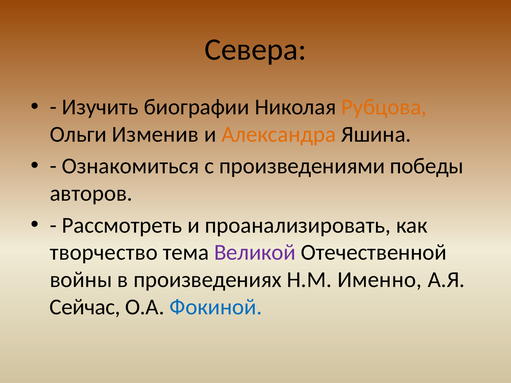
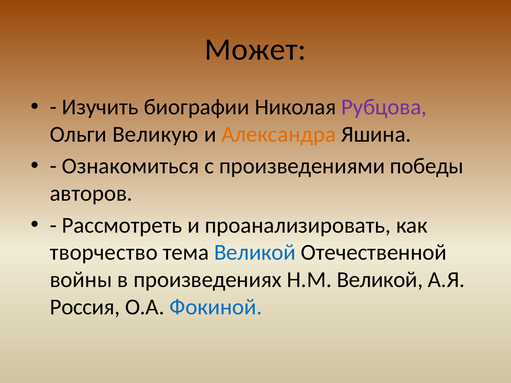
Севера: Севера -> Может (255, 49)
Рубцова colour: orange -> purple (384, 107)
Изменив: Изменив -> Великую (155, 134)
Великой colour: purple -> blue (255, 253)
Н.М Именно: Именно -> Великой (380, 280)
Сейчас: Сейчас -> Россия (85, 307)
